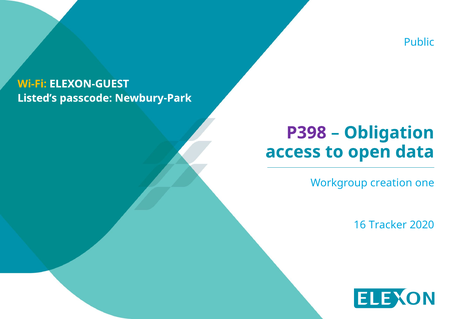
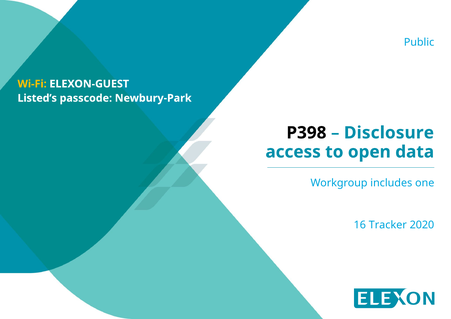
P398 colour: purple -> black (306, 133)
Obligation: Obligation -> Disclosure (389, 133)
creation: creation -> includes (391, 183)
